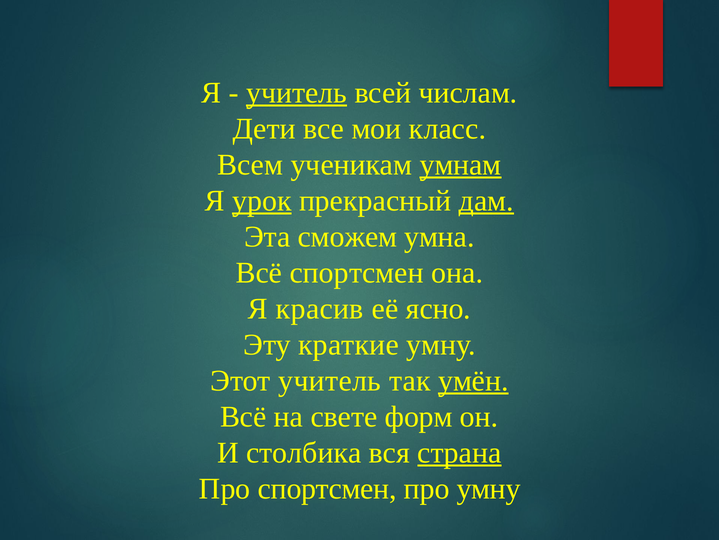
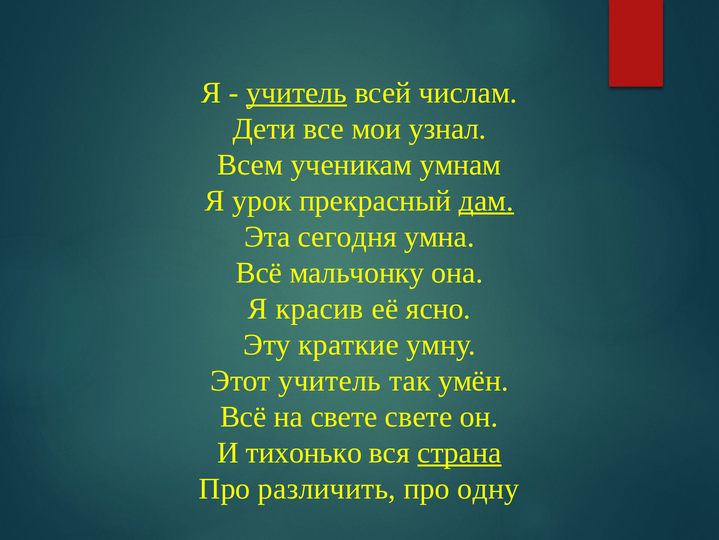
класс: класс -> узнал (448, 128)
умнам underline: present -> none (460, 164)
урок underline: present -> none (262, 200)
сможем: сможем -> сегодня (347, 236)
Всё спортсмен: спортсмен -> мальчонку (357, 272)
умён underline: present -> none (473, 380)
свете форм: форм -> свете (419, 416)
столбика: столбика -> тихонько (304, 452)
Про спортсмен: спортсмен -> различить (327, 488)
про умну: умну -> одну (488, 488)
